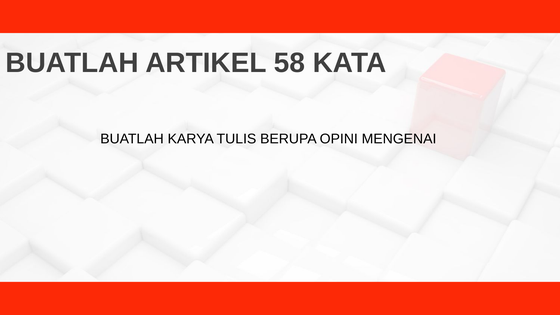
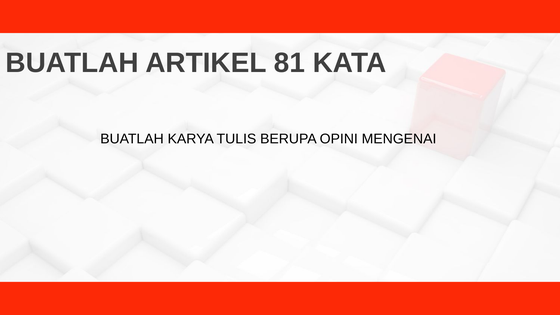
58: 58 -> 81 (289, 63)
